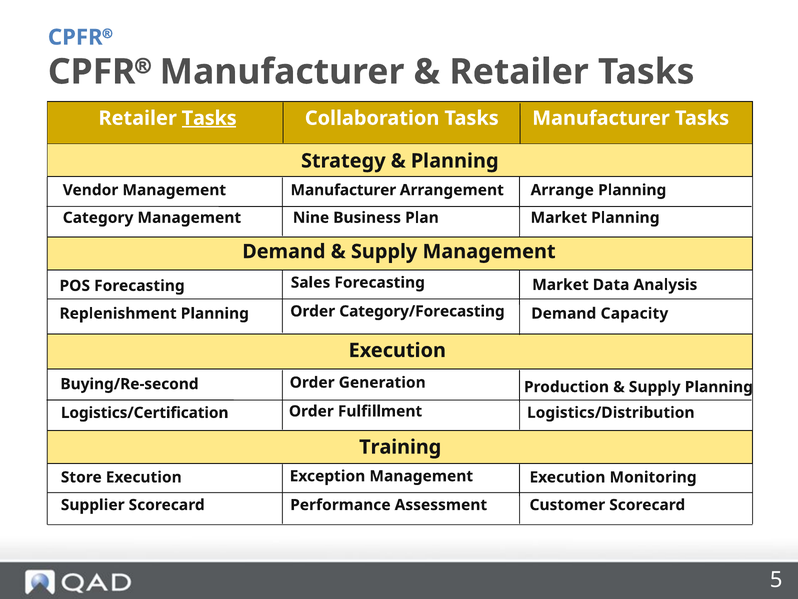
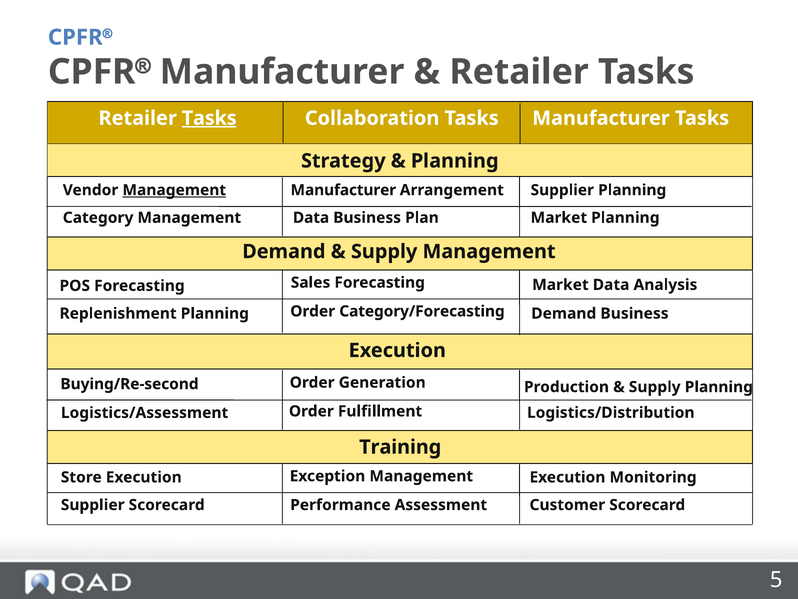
Management underline: none -> present (174, 190)
Arrange: Arrange -> Supplier (562, 190)
Nine: Nine -> Data (311, 218)
Demand Capacity: Capacity -> Business (634, 313)
Logistics/Certification: Logistics/Certification -> Logistics/Assessment (145, 412)
